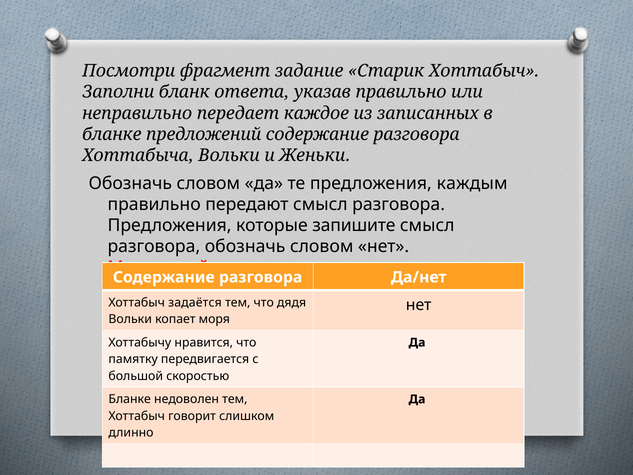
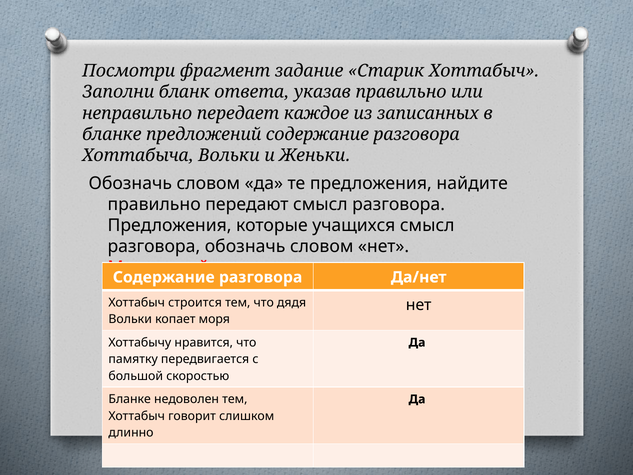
каждым: каждым -> найдите (472, 183)
запишите: запишите -> учащихся (354, 225)
задаётся: задаётся -> строится (195, 302)
